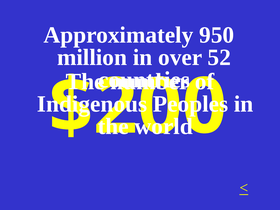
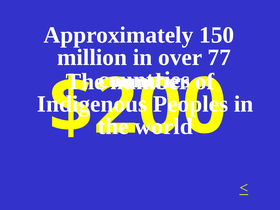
950: 950 -> 150 (217, 35)
52: 52 -> 77 (219, 57)
